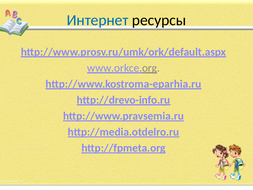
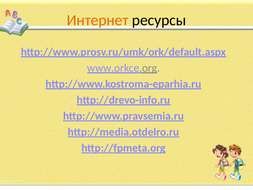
Интернет colour: blue -> orange (98, 20)
